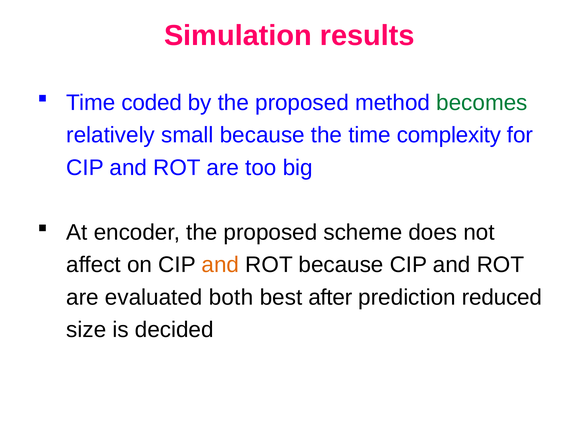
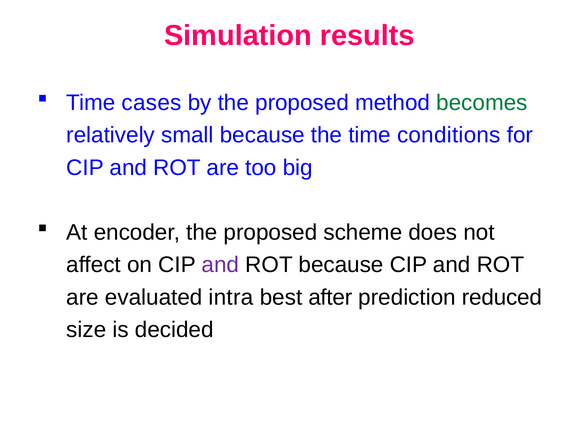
coded: coded -> cases (151, 103)
complexity: complexity -> conditions (449, 135)
and colour: orange -> purple (220, 265)
both: both -> intra (231, 297)
